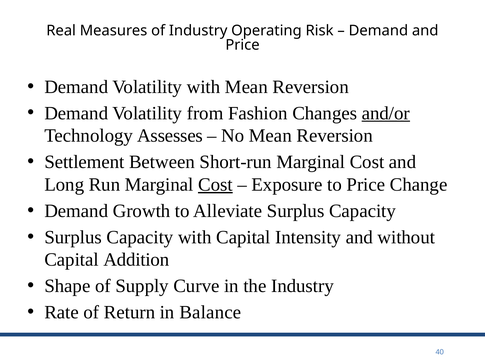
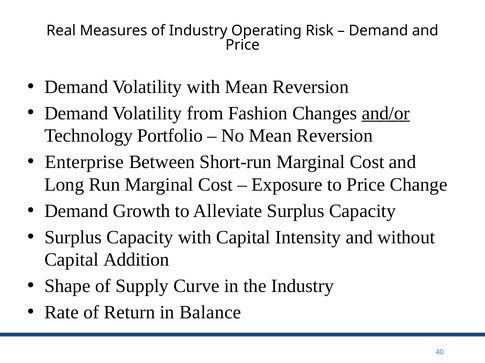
Assesses: Assesses -> Portfolio (170, 136)
Settlement: Settlement -> Enterprise (84, 162)
Cost underline: present -> none (215, 185)
